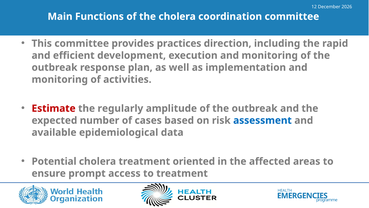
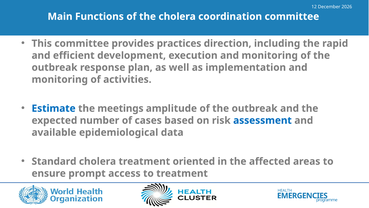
Estimate colour: red -> blue (54, 108)
regularly: regularly -> meetings (120, 108)
Potential: Potential -> Standard (54, 161)
